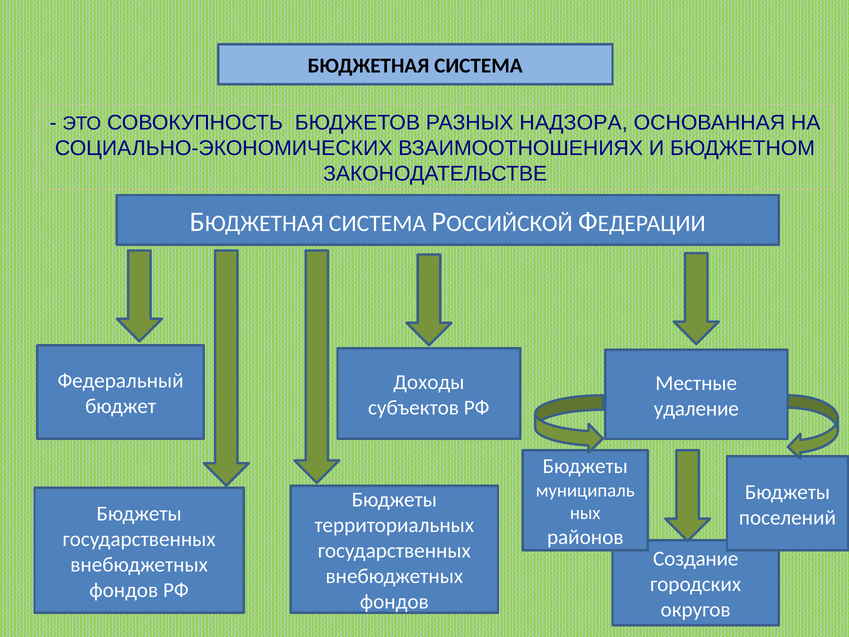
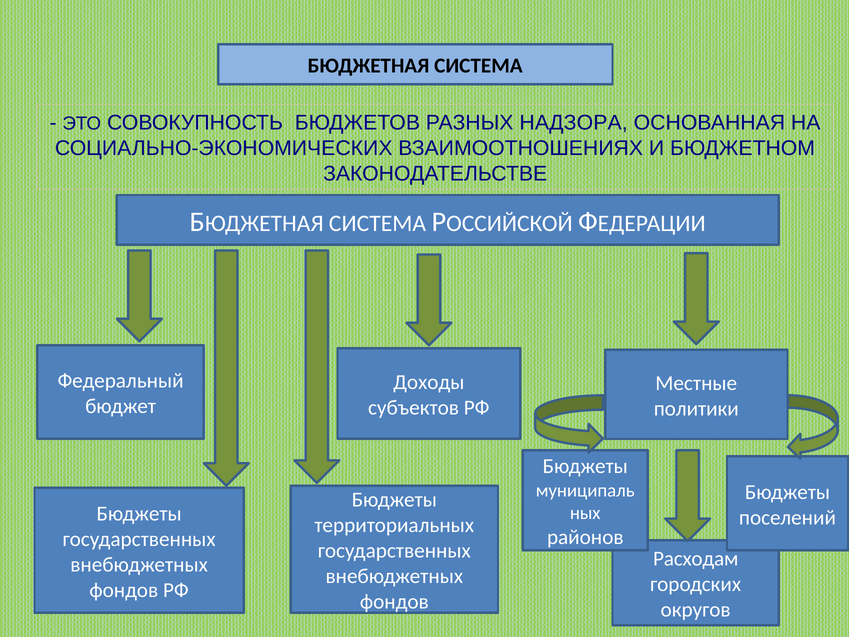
удаление: удаление -> политики (696, 408)
Создание: Создание -> Расходам (696, 558)
